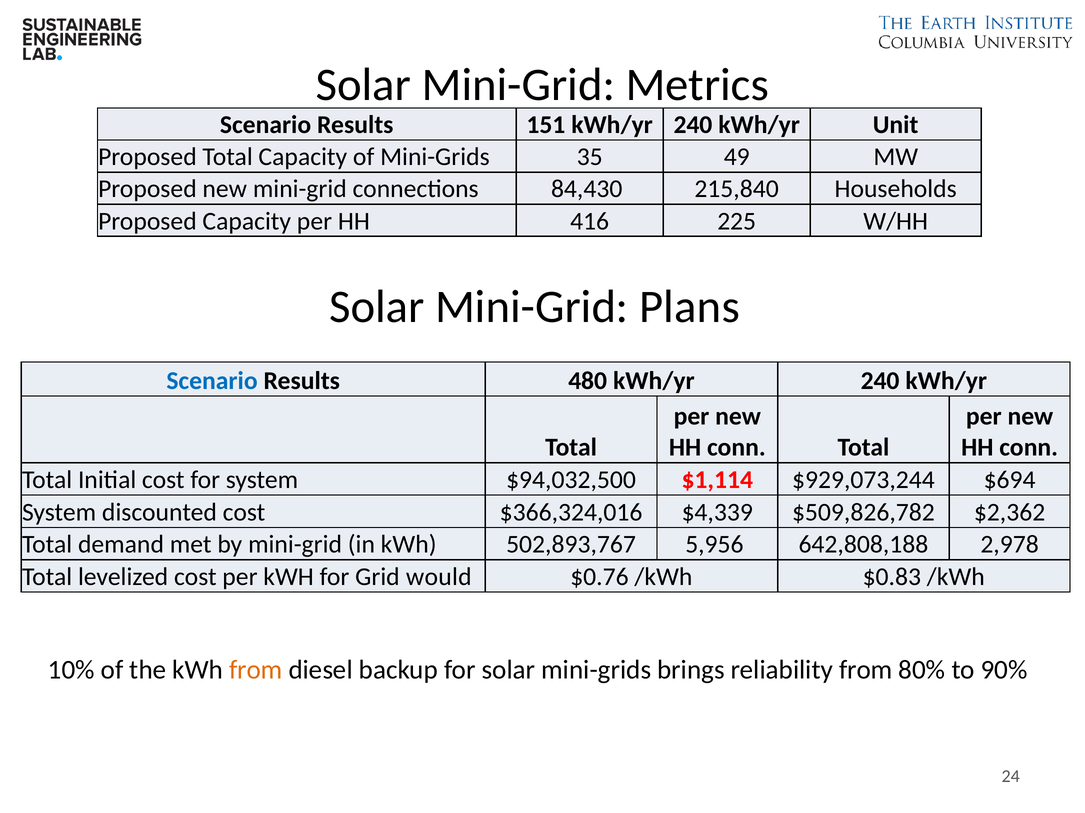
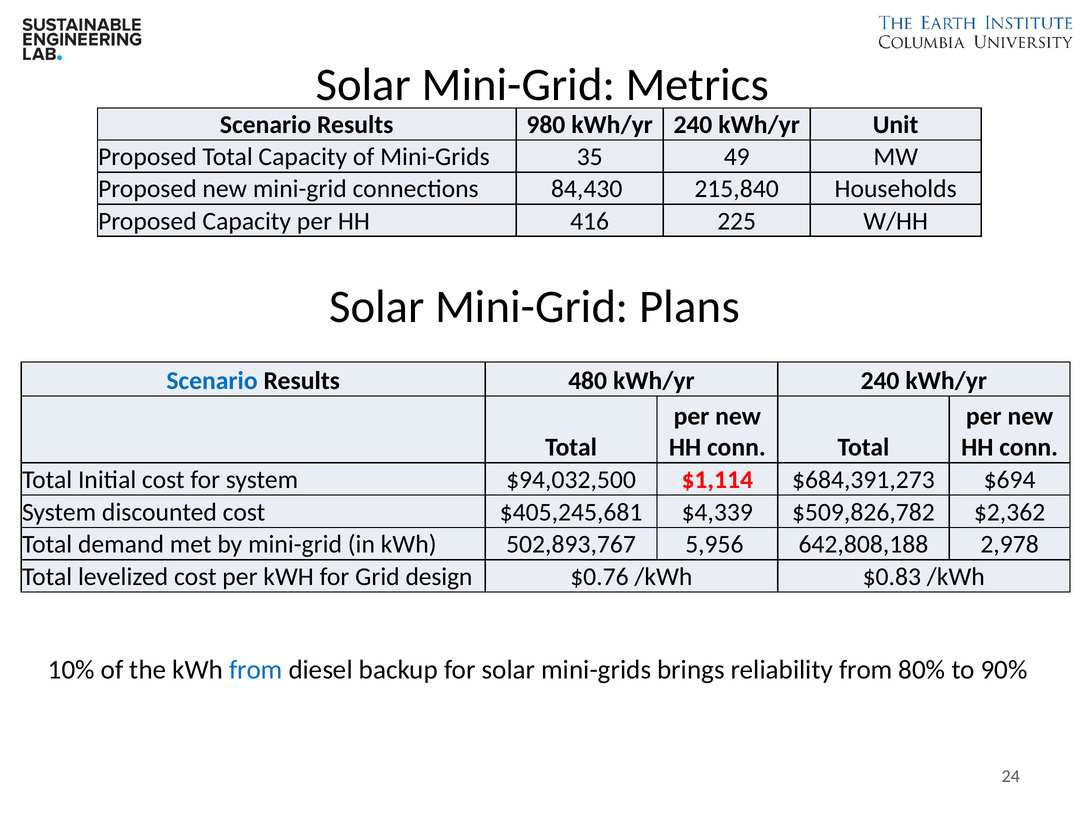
151: 151 -> 980 (546, 125)
$929,073,244: $929,073,244 -> $684,391,273 (863, 480)
$366,324,016: $366,324,016 -> $405,245,681 (571, 513)
would: would -> design (439, 577)
from colour: orange -> blue (256, 670)
